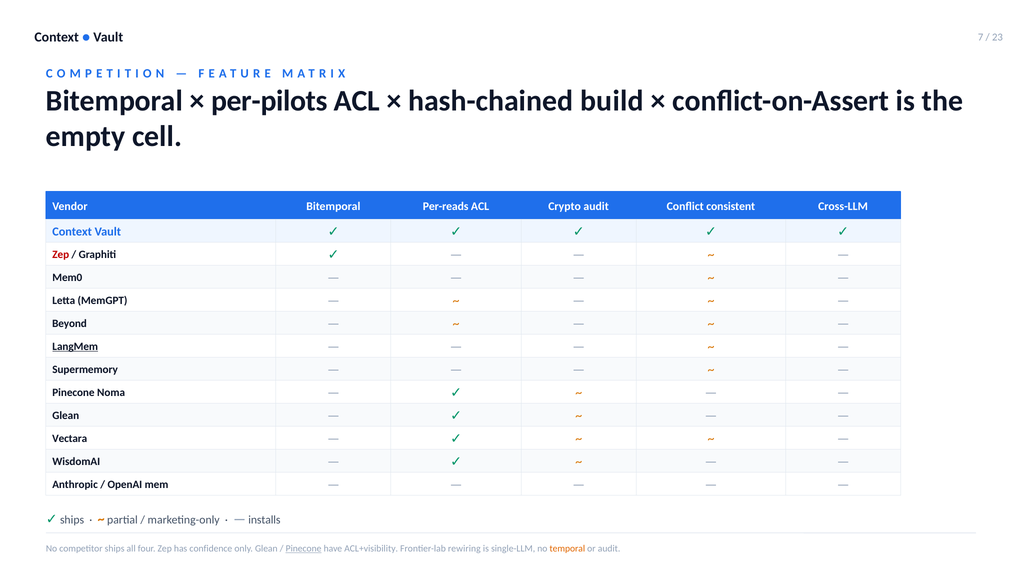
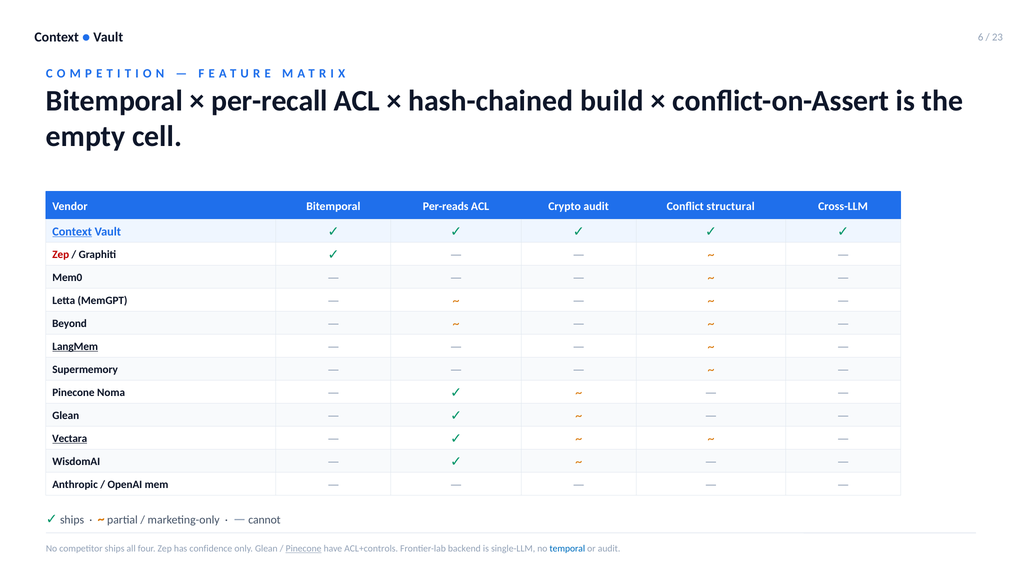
7: 7 -> 6 (981, 37)
per-pilots: per-pilots -> per-recall (269, 101)
consistent: consistent -> structural (731, 206)
Context underline: none -> present (72, 232)
Vectara underline: none -> present (70, 438)
installs: installs -> cannot (264, 520)
ACL+visibility: ACL+visibility -> ACL+controls (371, 549)
rewiring: rewiring -> backend (464, 549)
temporal colour: orange -> blue (567, 549)
